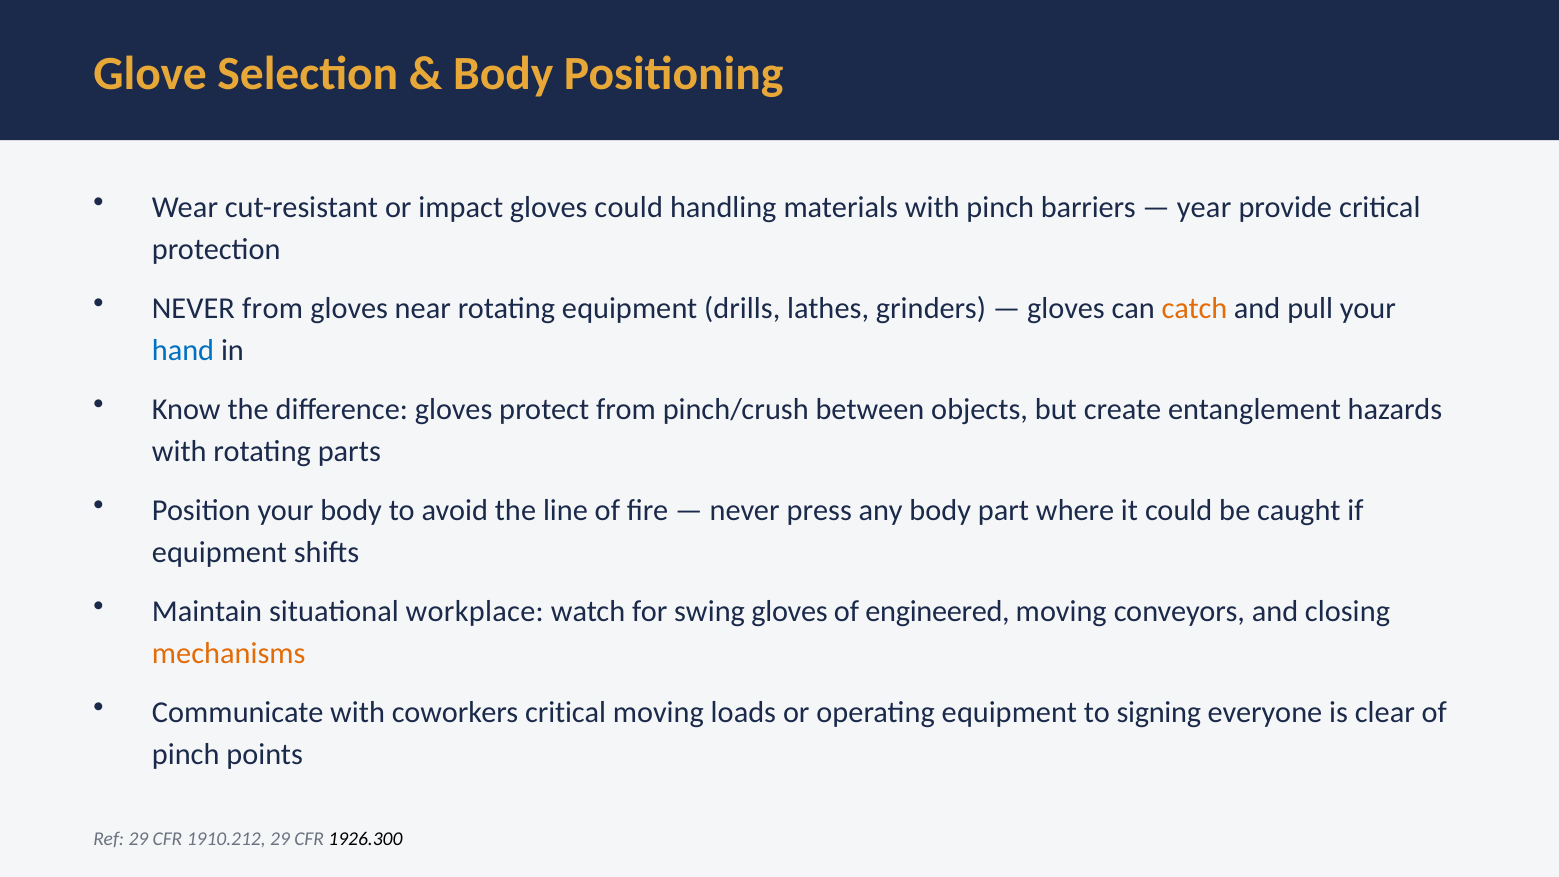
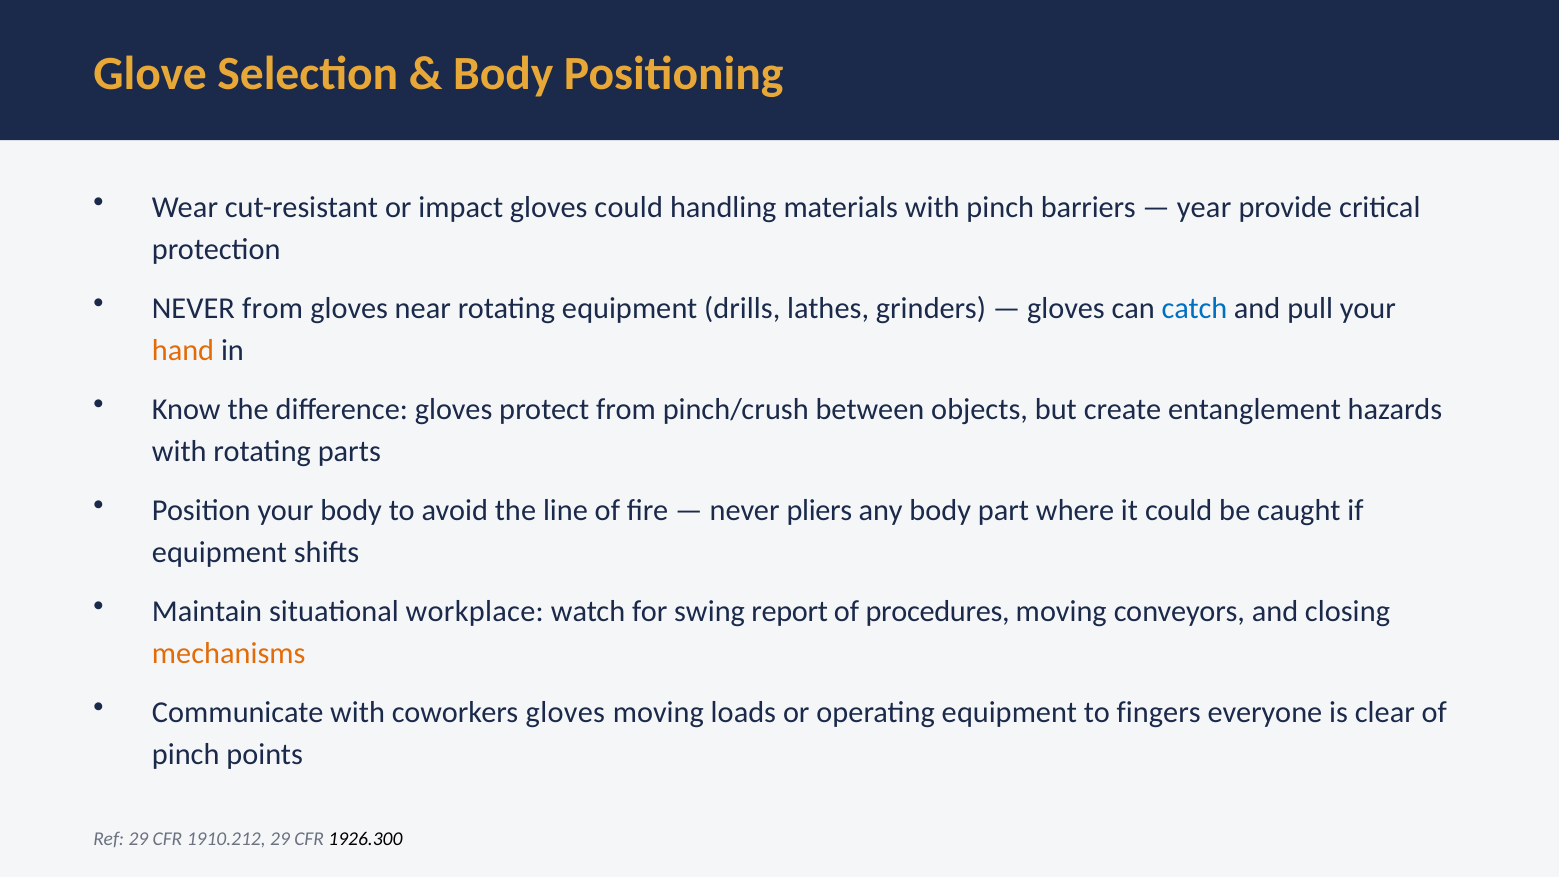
catch colour: orange -> blue (1194, 309)
hand colour: blue -> orange (183, 351)
press: press -> pliers (819, 511)
swing gloves: gloves -> report (790, 612)
engineered: engineered -> procedures (938, 612)
coworkers critical: critical -> gloves (565, 712)
signing: signing -> fingers (1159, 712)
